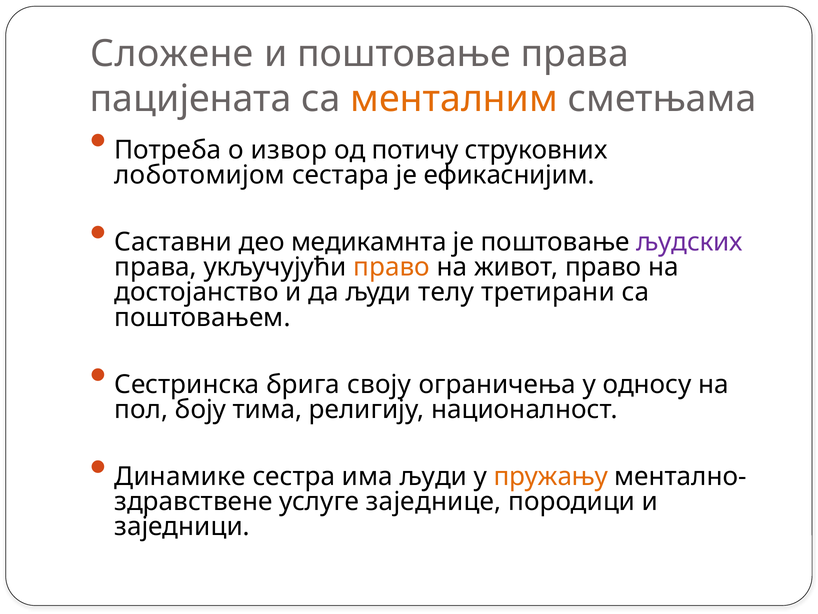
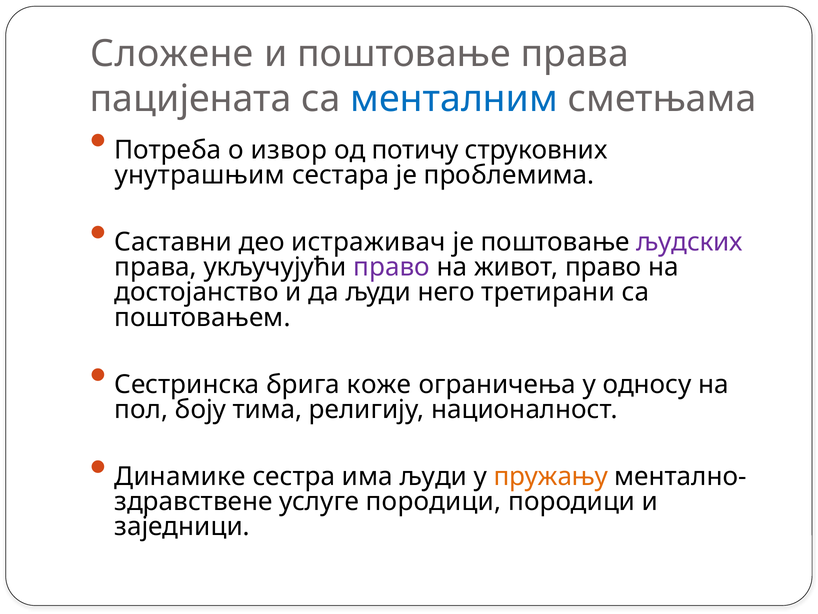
менталним colour: orange -> blue (454, 99)
лоботомијом: лоботомијом -> унутрашњим (200, 175)
ефикаснијим: ефикаснијим -> проблемима (509, 175)
медикамнта: медикамнта -> истраживач (369, 242)
право colour: orange -> purple (392, 267)
телу: телу -> него (446, 292)
своју: своју -> коже (379, 384)
услуге заједнице: заједнице -> породици (434, 501)
